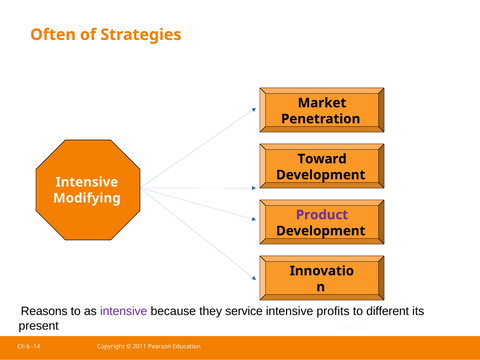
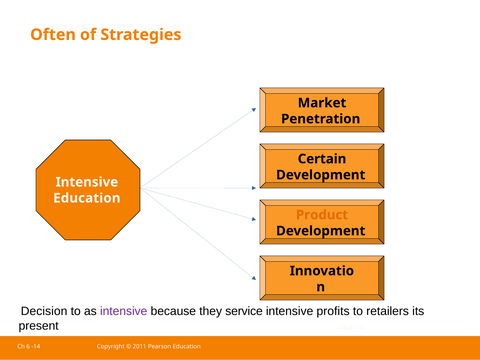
Toward: Toward -> Certain (322, 159)
Modifying: Modifying -> Education (87, 198)
Product colour: purple -> orange (322, 215)
Reasons: Reasons -> Decision (44, 311)
different: different -> retailers (388, 311)
